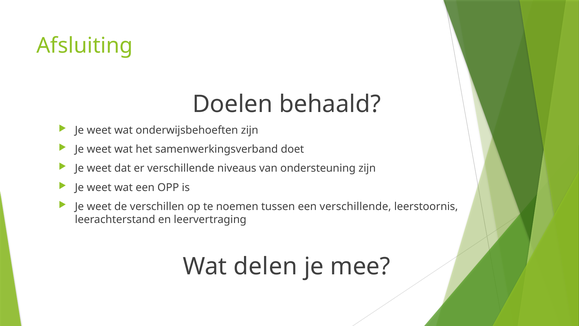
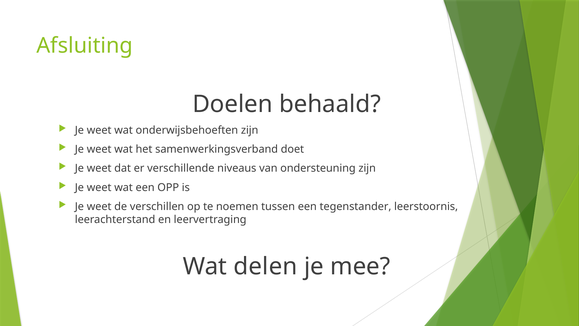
een verschillende: verschillende -> tegenstander (355, 206)
